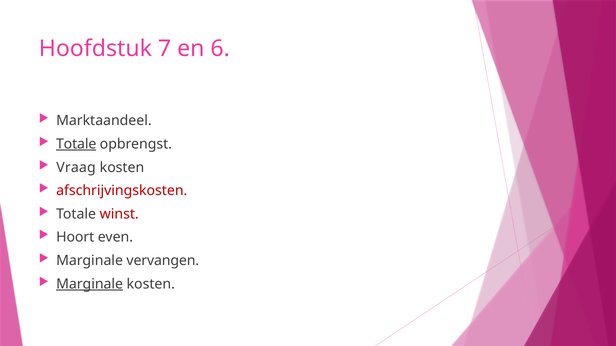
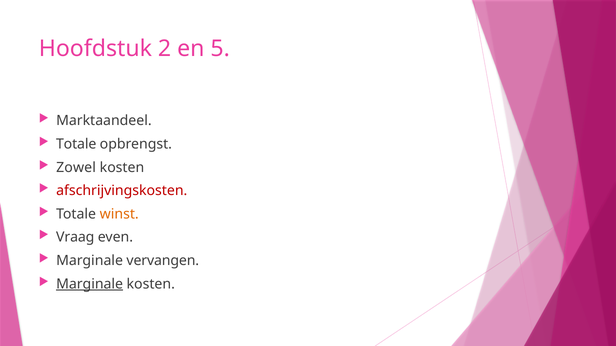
7: 7 -> 2 (165, 49)
6: 6 -> 5 (220, 49)
Totale underline: present -> none (76, 144)
Vraag: Vraag -> Zowel (76, 168)
winst colour: red -> orange (119, 214)
Hoort: Hoort -> Vraag (75, 238)
